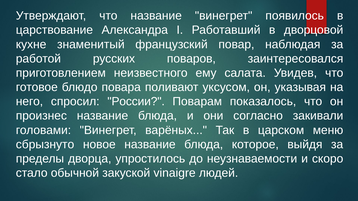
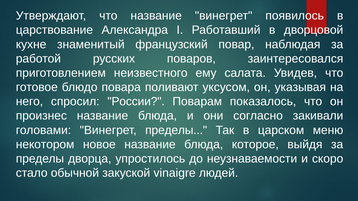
Винегрет варёных: варёных -> пределы (176, 130)
сбрызнуто: сбрызнуто -> некотором (45, 145)
